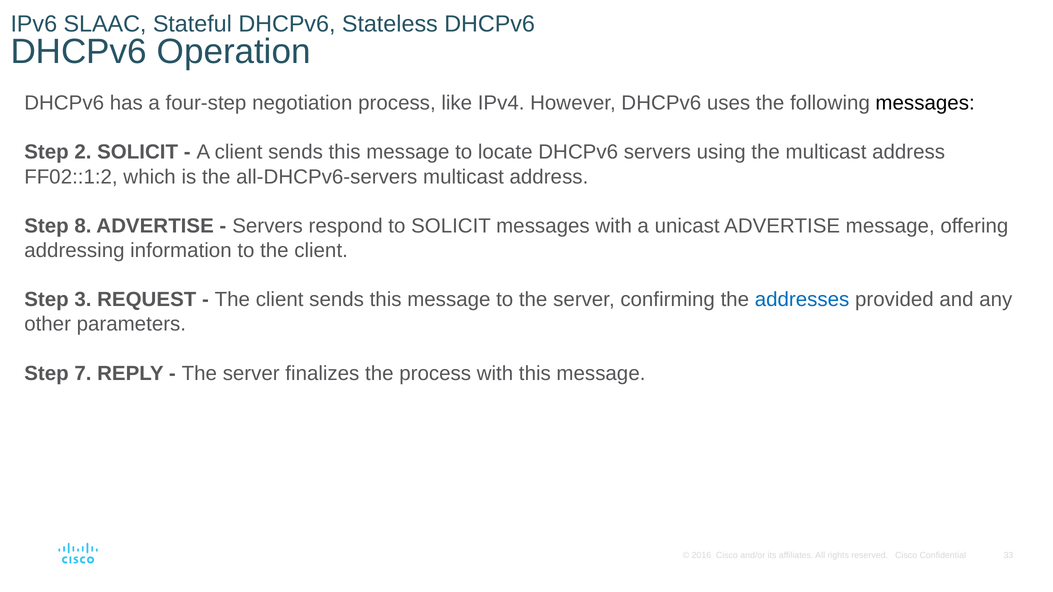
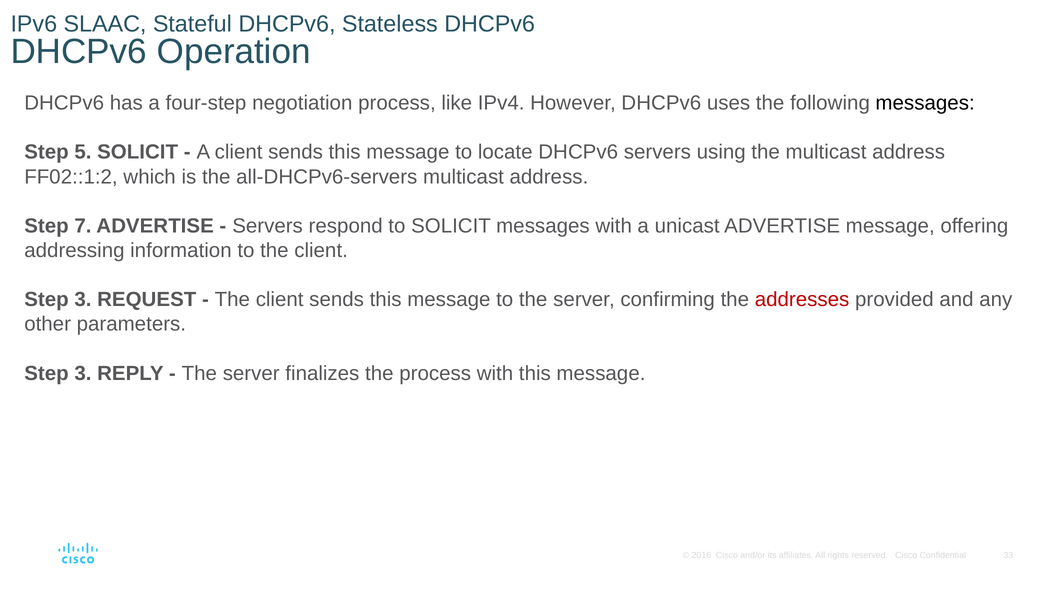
2: 2 -> 5 (83, 152)
8: 8 -> 7 (83, 226)
addresses colour: blue -> red (802, 300)
7: 7 -> 3 (83, 374)
